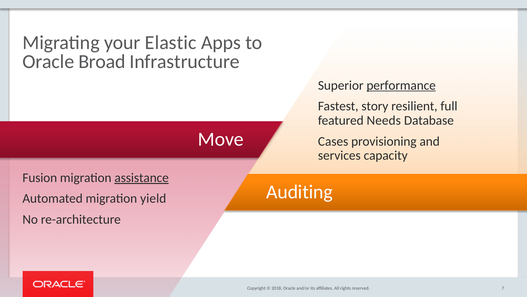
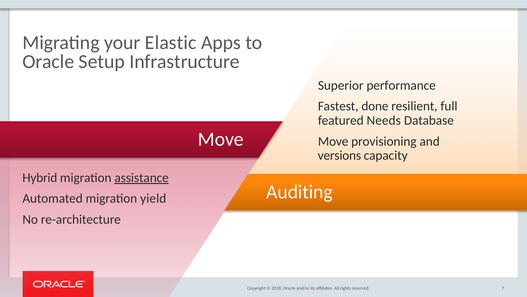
Broad: Broad -> Setup (102, 61)
performance underline: present -> none (401, 85)
story: story -> done (375, 106)
Cases: Cases -> Move (333, 141)
services: services -> versions (339, 155)
Fusion: Fusion -> Hybrid (40, 177)
